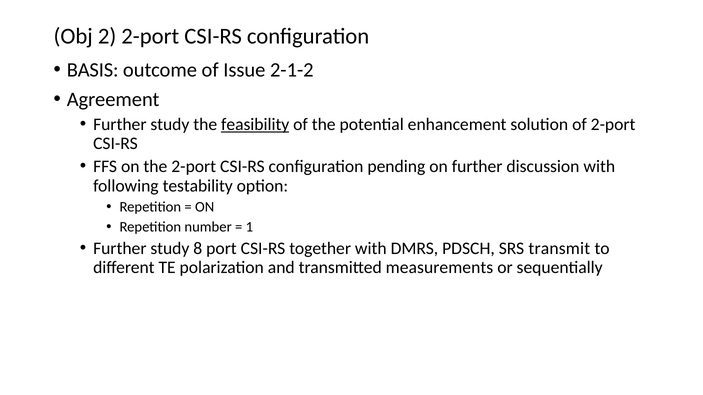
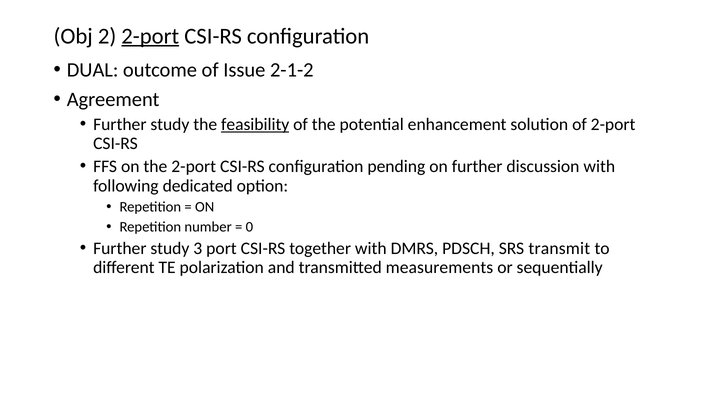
2-port underline: none -> present (150, 36)
BASIS: BASIS -> DUAL (93, 70)
testability: testability -> dedicated (198, 186)
1: 1 -> 0 (249, 227)
8: 8 -> 3 (198, 249)
